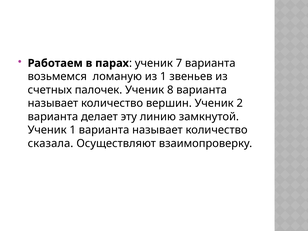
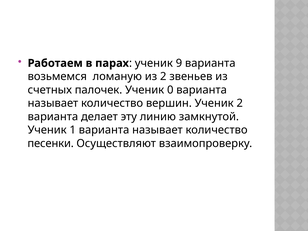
7: 7 -> 9 (179, 63)
из 1: 1 -> 2 (163, 77)
8: 8 -> 0 (170, 90)
сказала: сказала -> песенки (51, 143)
